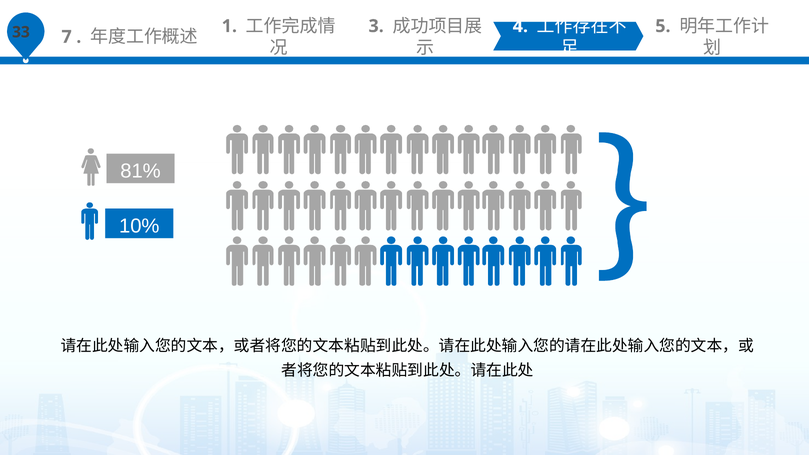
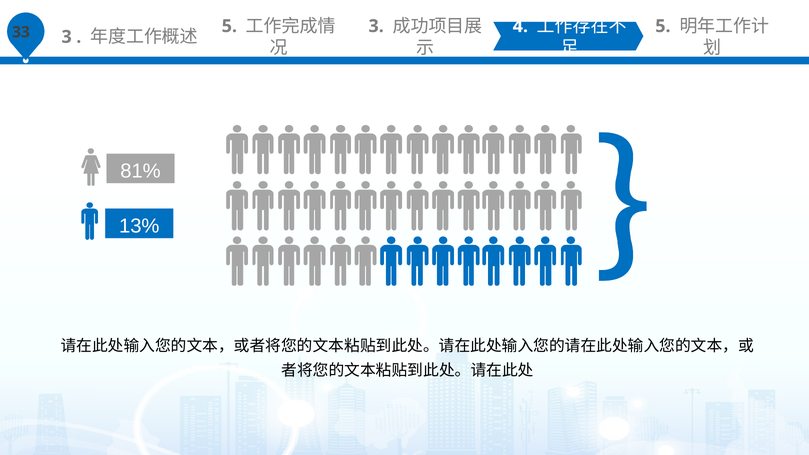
7: 7 -> 3 (67, 37)
1: 1 -> 5 (229, 26)
10%: 10% -> 13% (139, 226)
